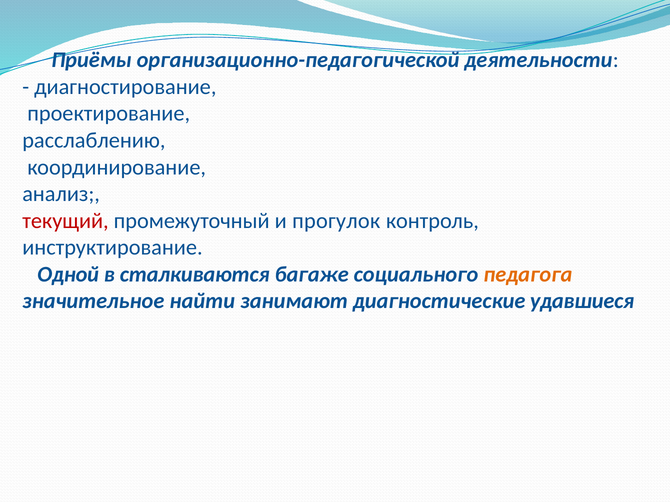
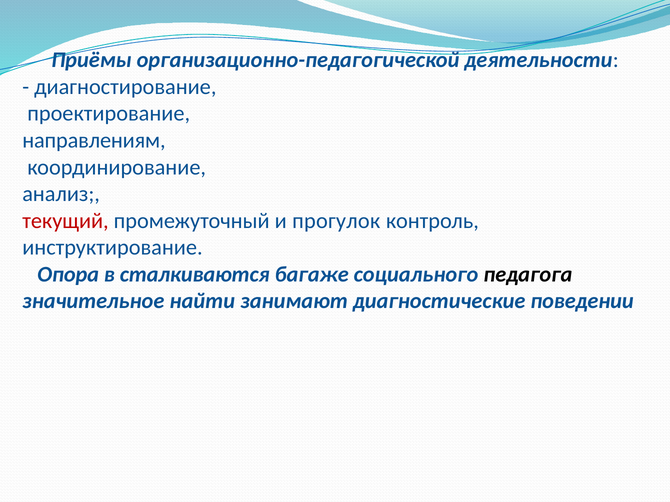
расслаблению: расслаблению -> направлениям (94, 141)
Одной: Одной -> Опора (68, 275)
педагога colour: orange -> black (528, 275)
удавшиеся: удавшиеся -> поведении (582, 301)
